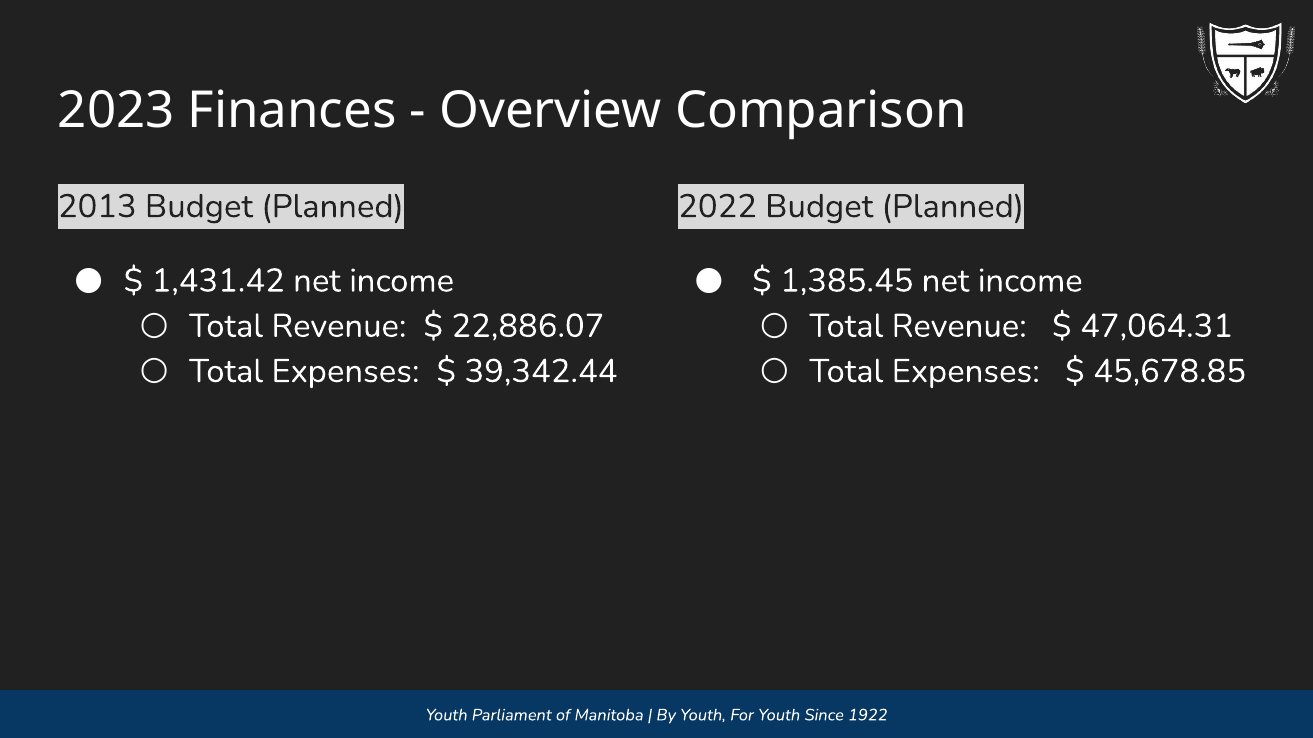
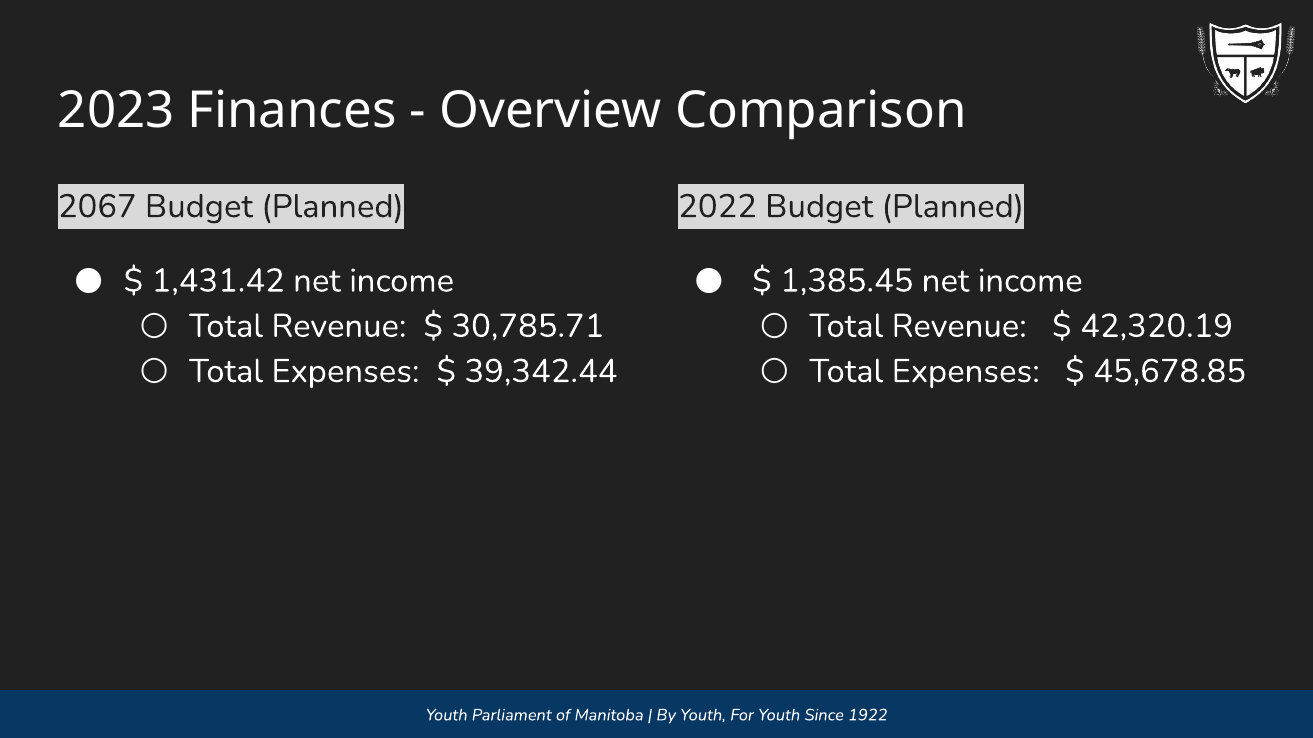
2013: 2013 -> 2067 (97, 206)
22,886.07: 22,886.07 -> 30,785.71 (528, 326)
47,064.31: 47,064.31 -> 42,320.19 (1157, 326)
